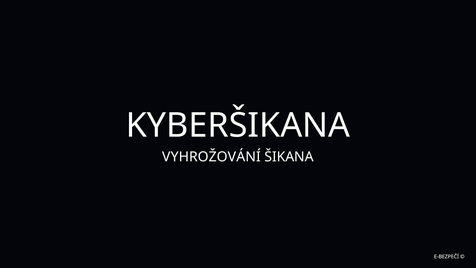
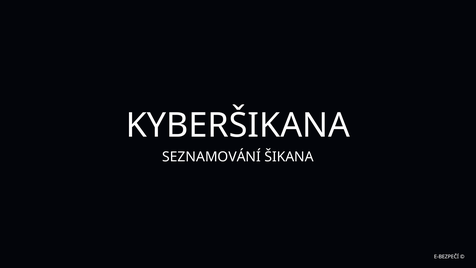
VYHROŽOVÁNÍ: VYHROŽOVÁNÍ -> SEZNAMOVÁNÍ (212, 157)
